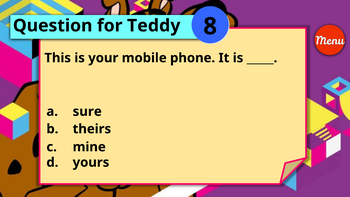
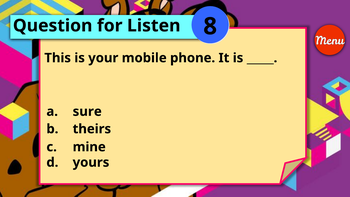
Teddy: Teddy -> Listen (154, 26)
